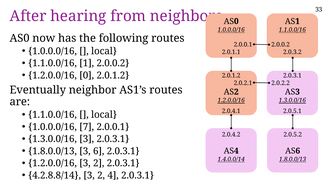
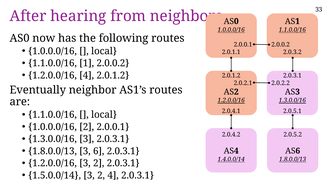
1.2.0.0/16 0: 0 -> 4 (87, 75)
1.0.0.0/16 7: 7 -> 2 (87, 127)
4.2.8.8/14: 4.2.8.8/14 -> 1.5.0.0/14 (55, 175)
